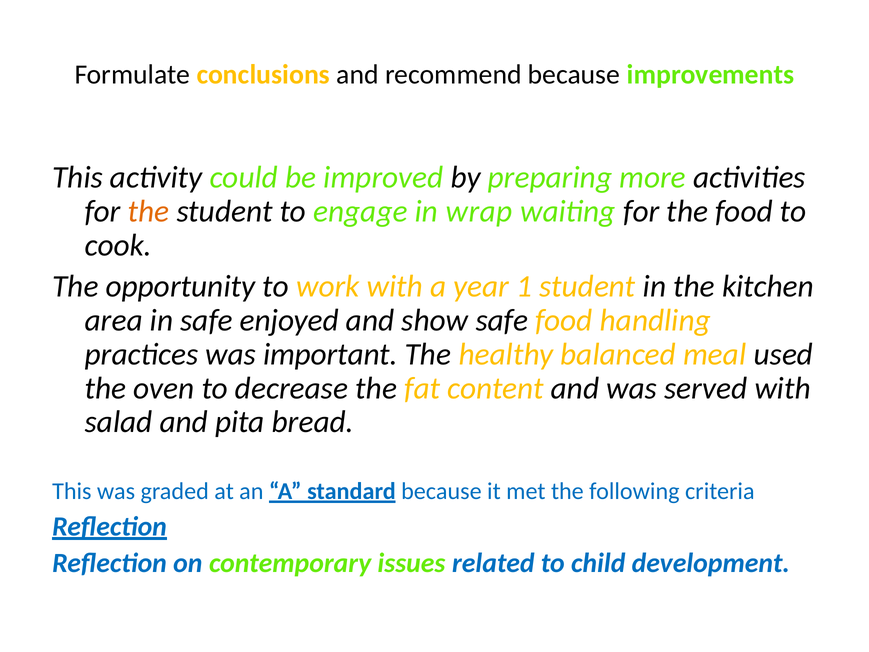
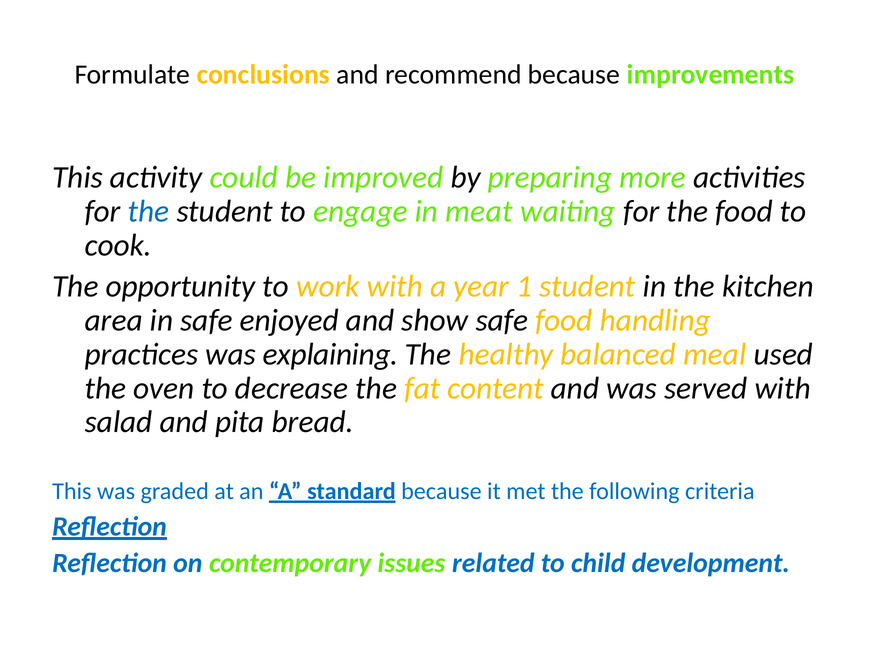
the colour: orange -> blue (149, 211)
wrap: wrap -> meat (479, 211)
important: important -> explaining (331, 354)
